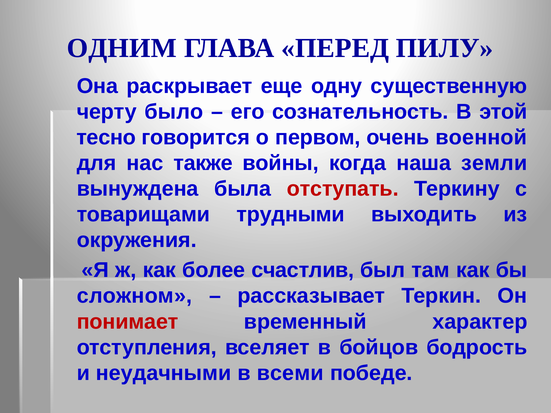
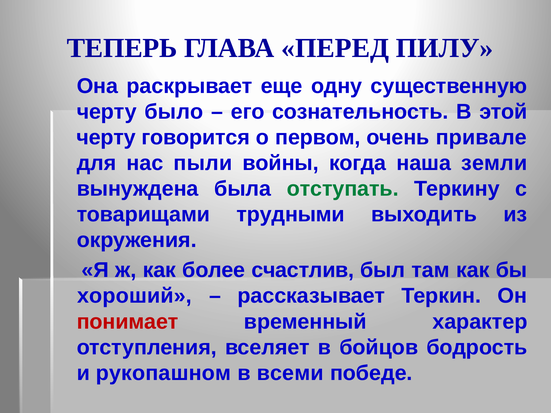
ОДНИМ: ОДНИМ -> ТЕПЕРЬ (122, 48)
тесно: тесно -> черту (106, 137)
военной: военной -> привале (481, 137)
также: также -> пыли (203, 163)
отступать colour: red -> green (343, 189)
сложном: сложном -> хороший (134, 296)
неудачными: неудачными -> рукопашном (163, 373)
